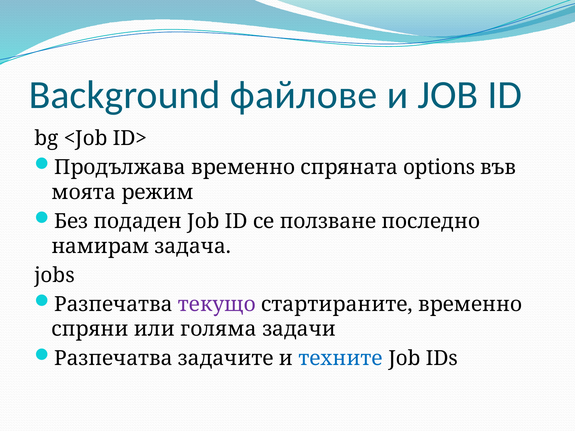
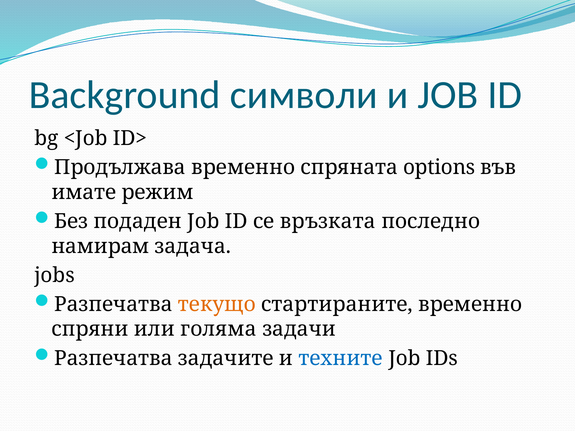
файлове: файлове -> символи (304, 95)
моята: моята -> имате (84, 192)
ползване: ползване -> връзката (328, 221)
текущо colour: purple -> orange (217, 304)
